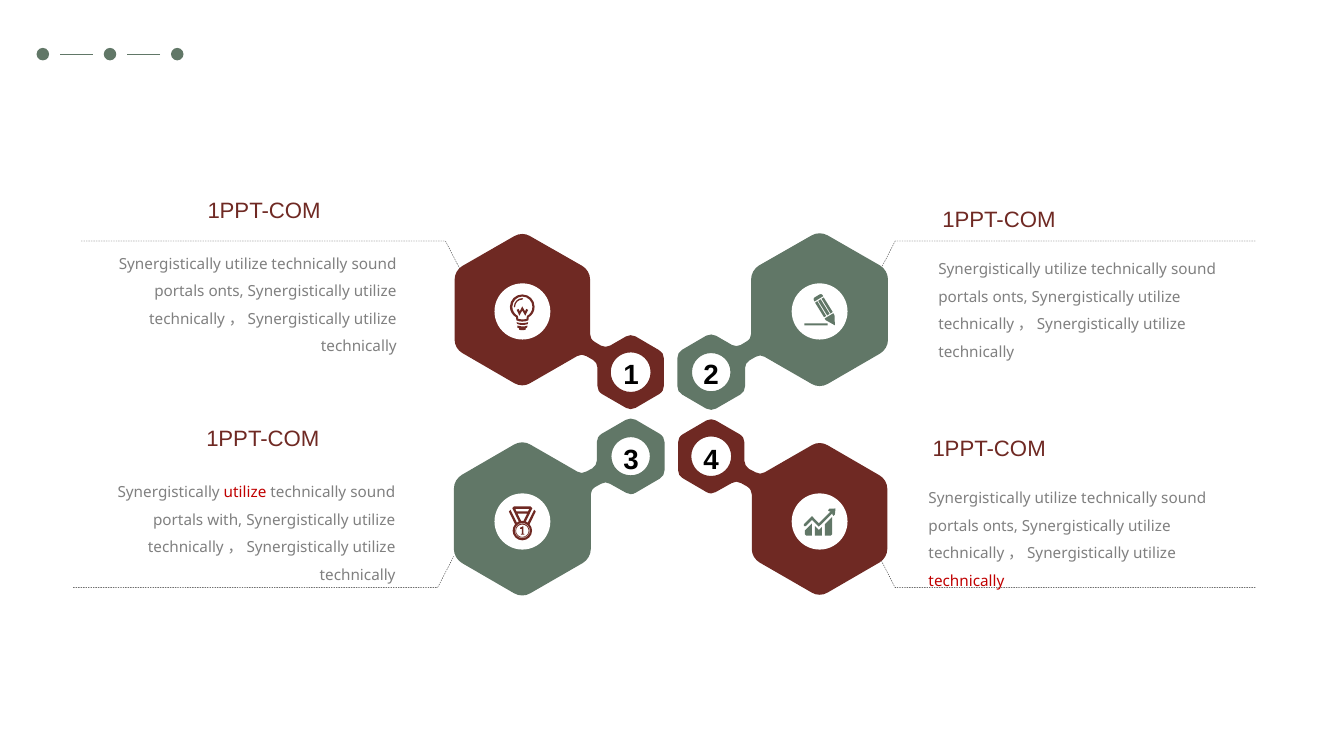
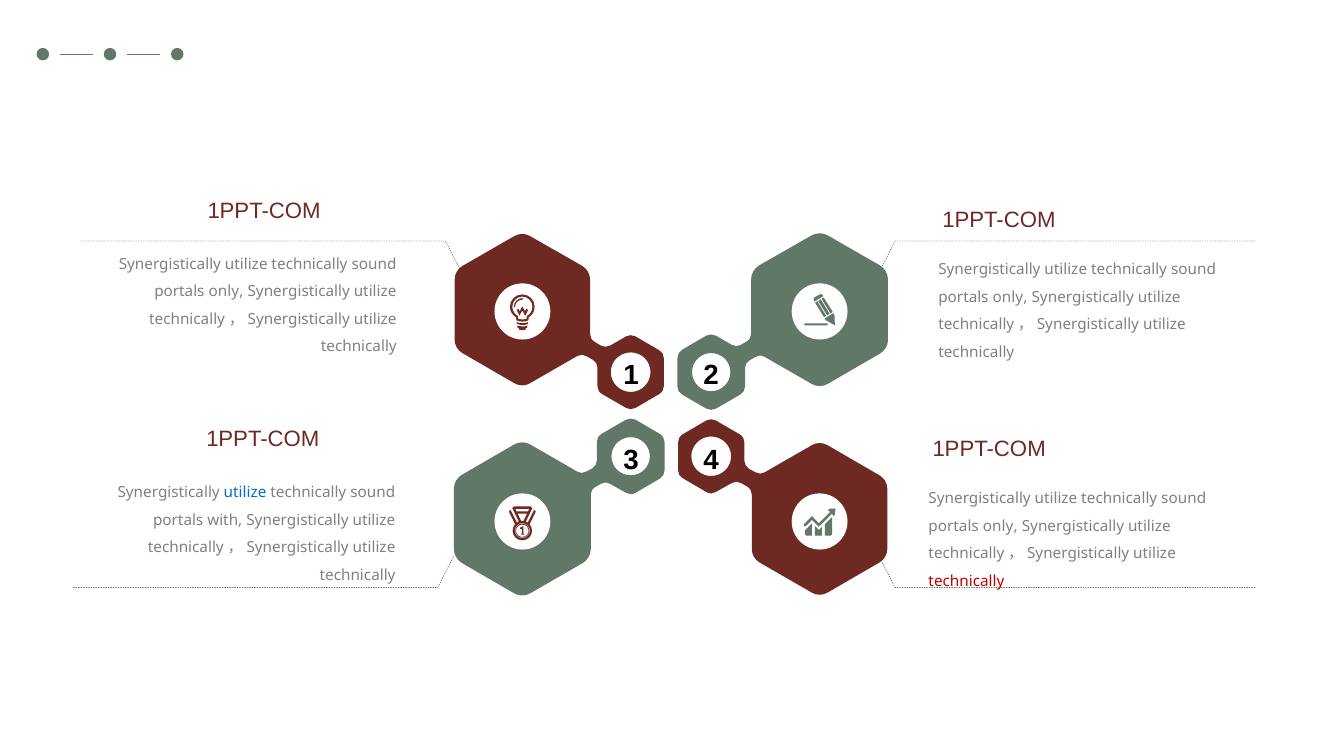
onts: onts -> only (226, 292)
onts: onts -> only (1010, 297)
utilize colour: red -> blue (245, 492)
onts: onts -> only (1000, 526)
